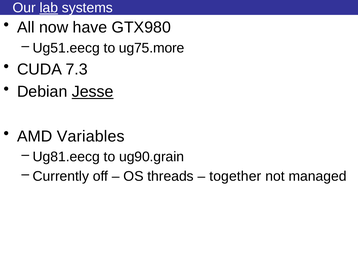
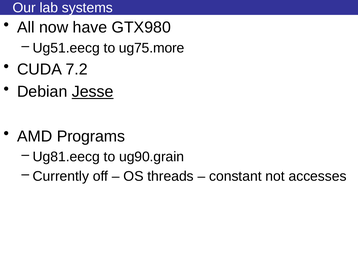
lab underline: present -> none (49, 8)
7.3: 7.3 -> 7.2 (77, 69)
Variables: Variables -> Programs (91, 136)
together: together -> constant (235, 176)
managed: managed -> accesses (318, 176)
